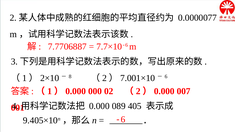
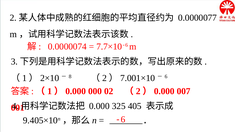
7.7706887: 7.7706887 -> 0.0000074 (67, 47)
089: 089 -> 325 (119, 106)
